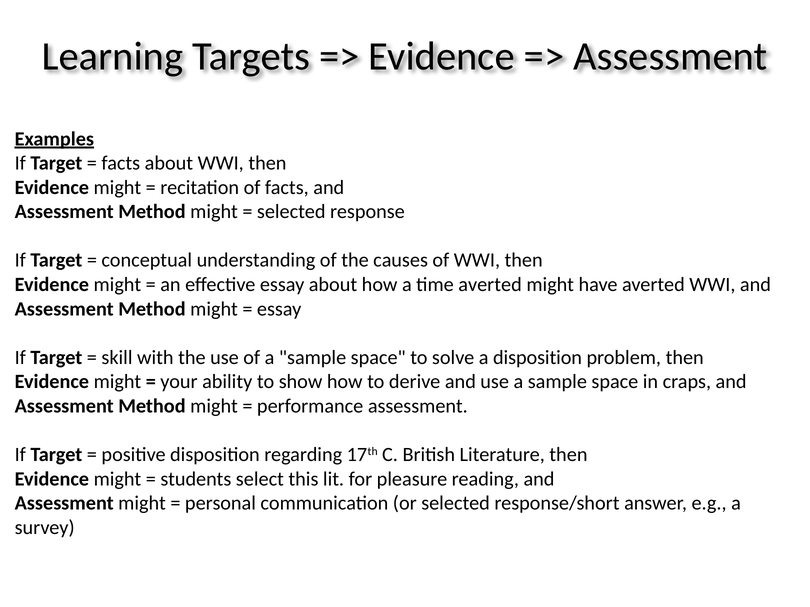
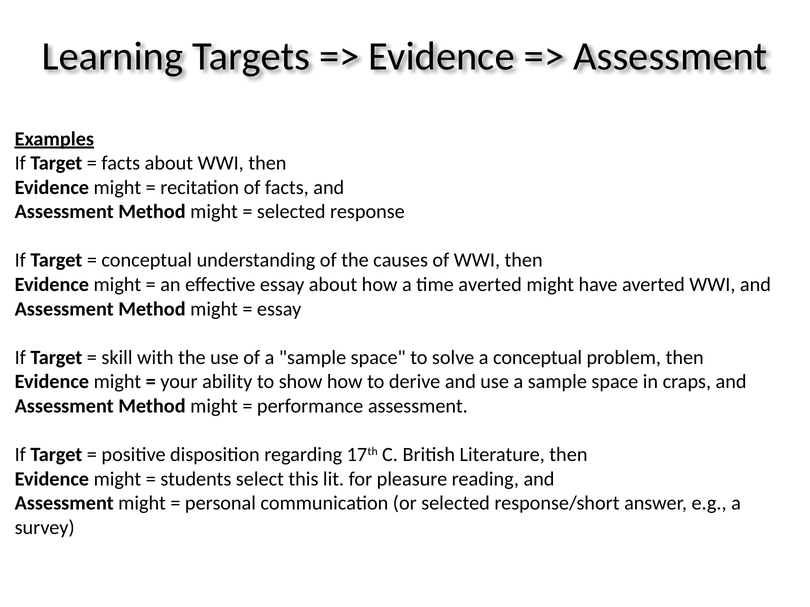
a disposition: disposition -> conceptual (538, 358)
